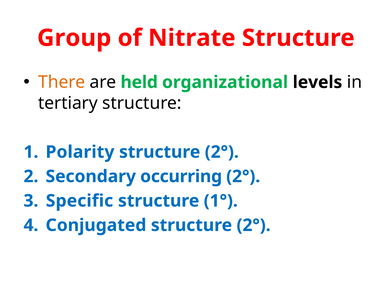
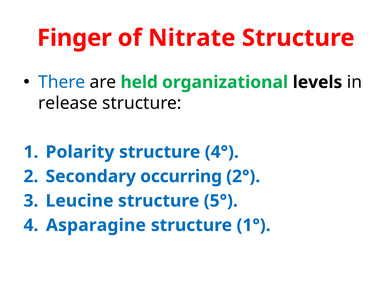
Group: Group -> Finger (74, 38)
There colour: orange -> blue (62, 82)
tertiary: tertiary -> release (68, 103)
2°: 2° -> 4° (222, 152)
Specific: Specific -> Leucine (80, 201)
1°: 1° -> 5° (221, 201)
Conjugated: Conjugated -> Asparagine (96, 225)
2°: 2° -> 1° (254, 225)
